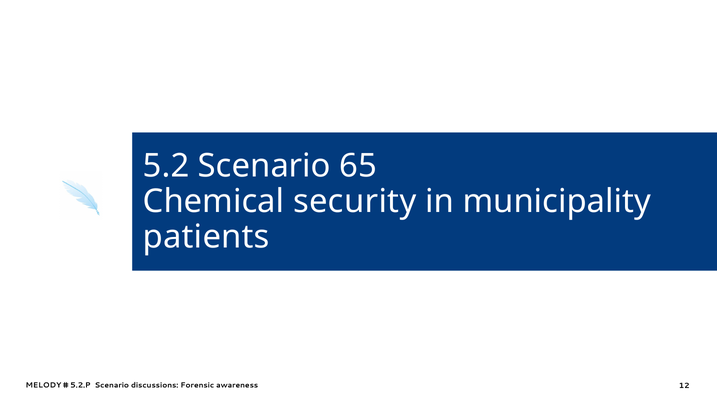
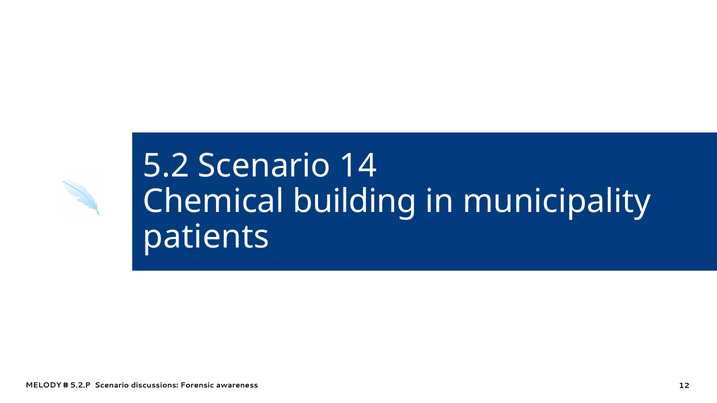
65: 65 -> 14 (358, 166)
security: security -> building (355, 202)
